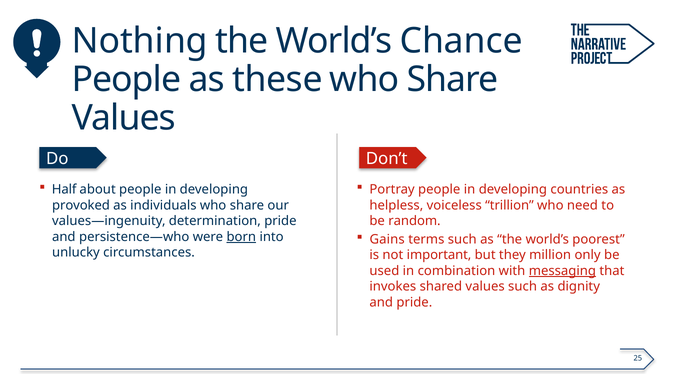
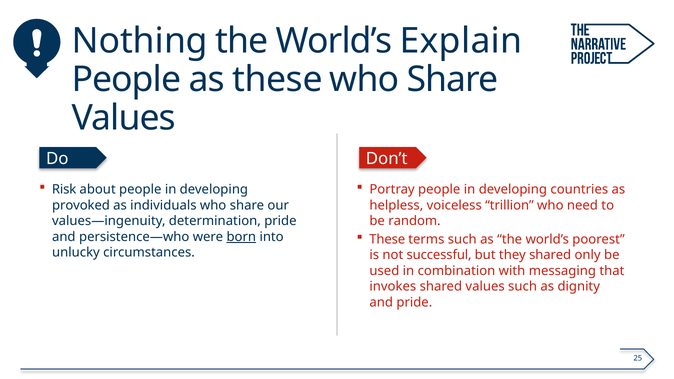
Chance: Chance -> Explain (461, 41)
Half: Half -> Risk (64, 190)
Gains: Gains -> These (387, 239)
important: important -> successful (439, 255)
they million: million -> shared (550, 255)
messaging underline: present -> none (562, 271)
